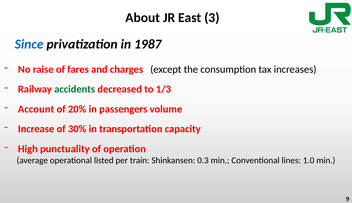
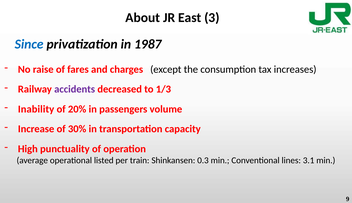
accidents colour: green -> purple (75, 89)
Account: Account -> Inability (36, 109)
1.0: 1.0 -> 3.1 (309, 160)
